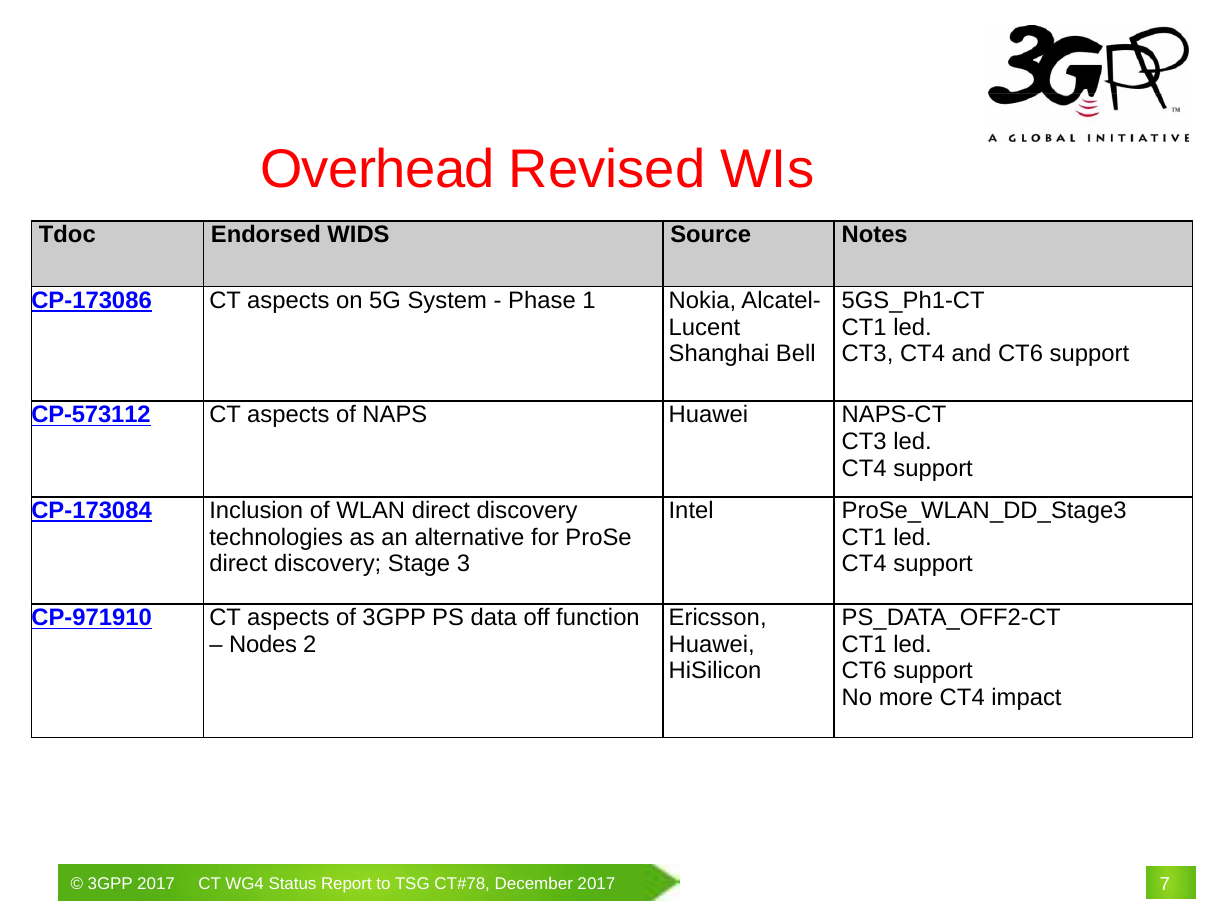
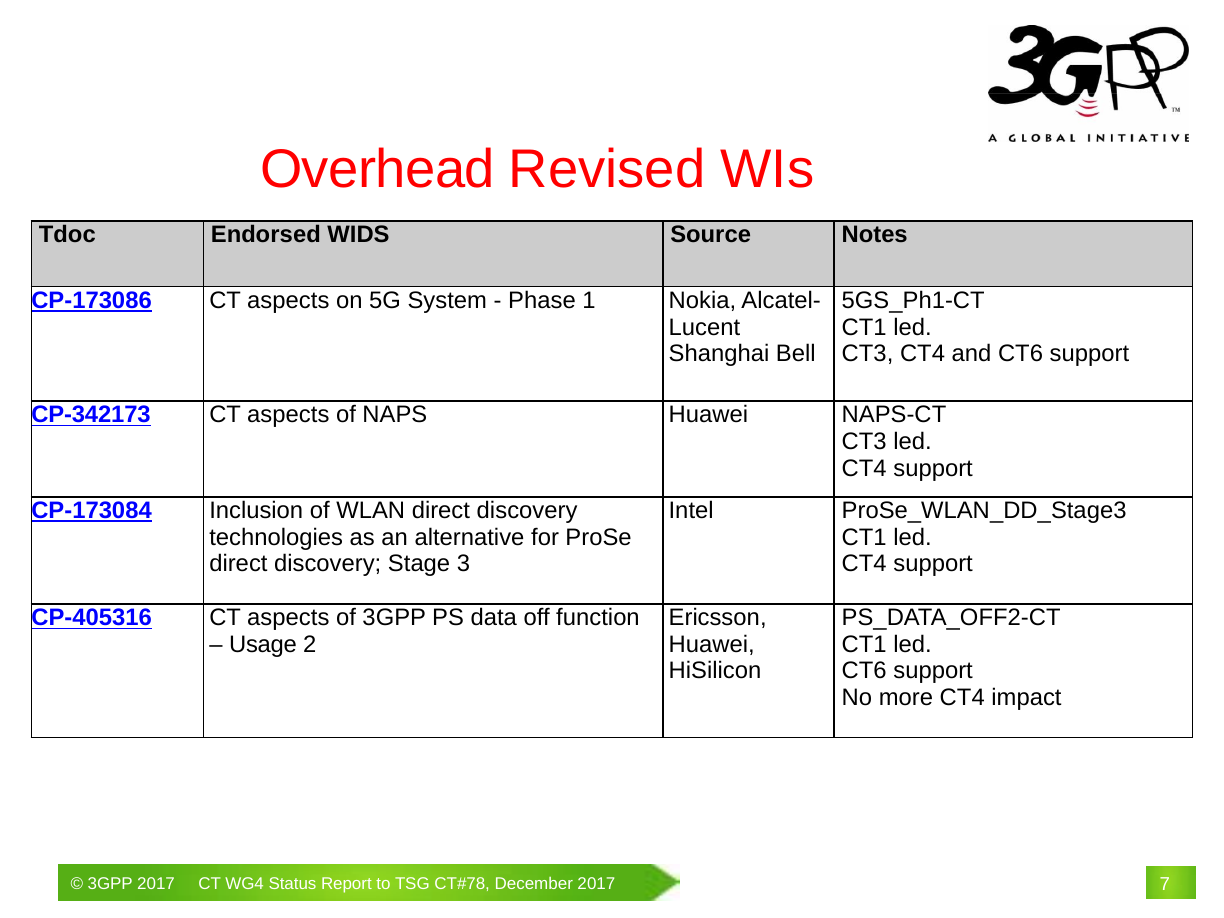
CP-573112: CP-573112 -> CP-342173 (91, 415)
CP-971910: CP-971910 -> CP-405316 (92, 618)
Nodes: Nodes -> Usage (263, 644)
